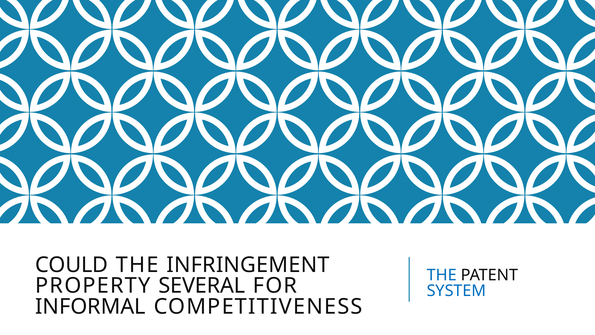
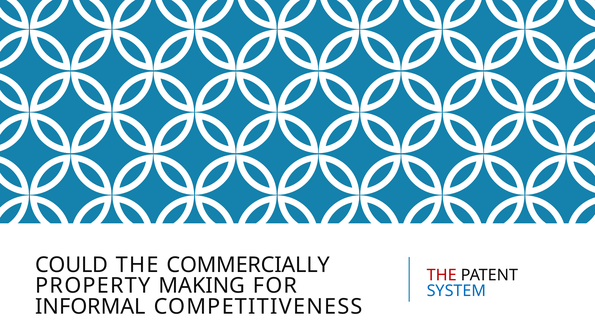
INFRINGEMENT: INFRINGEMENT -> COMMERCIALLY (248, 265)
THE colour: blue -> red (442, 275)
SEVERAL: SEVERAL -> MAKING (202, 285)
